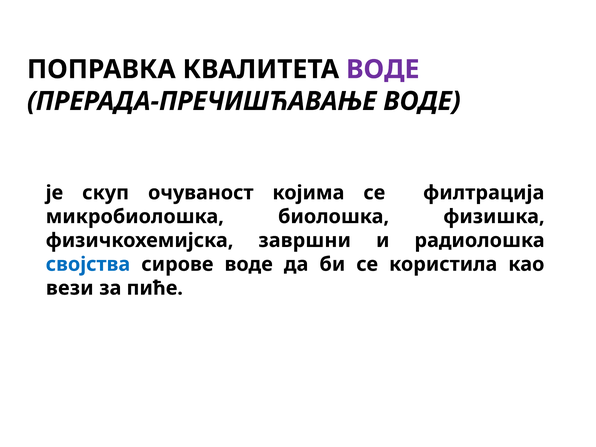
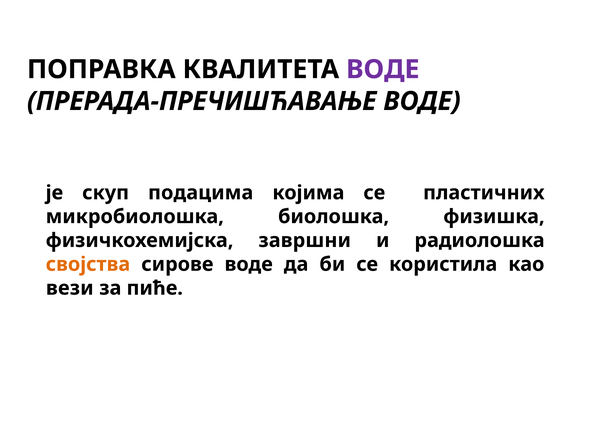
очуваност: очуваност -> подацима (201, 193)
филтрација: филтрација -> пластичних (484, 193)
својства colour: blue -> orange (88, 264)
